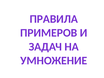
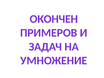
ПРАВИЛА: ПРАВИЛА -> ОКОНЧЕН (54, 19)
